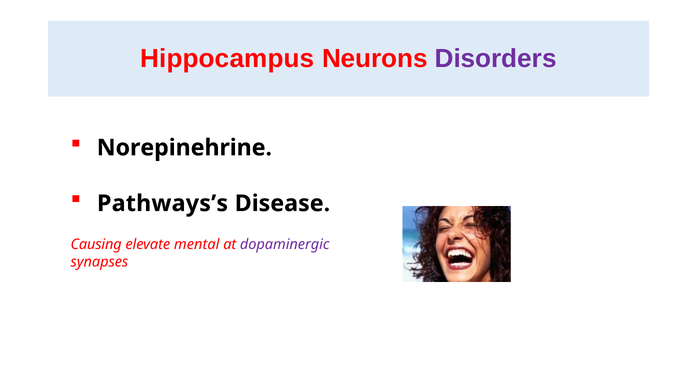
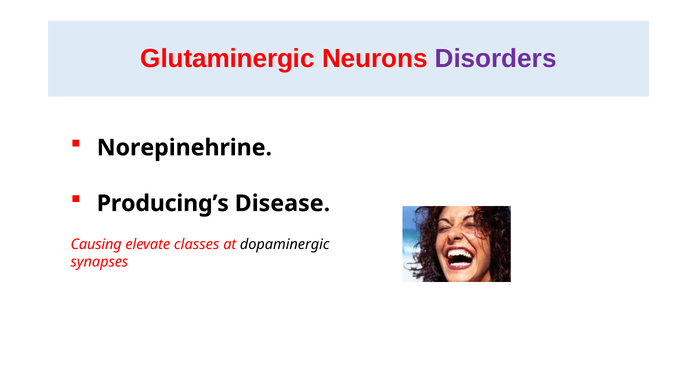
Hippocampus: Hippocampus -> Glutaminergic (227, 59)
Pathways’s: Pathways’s -> Producing’s (163, 203)
mental: mental -> classes (197, 244)
dopaminergic colour: purple -> black (285, 244)
